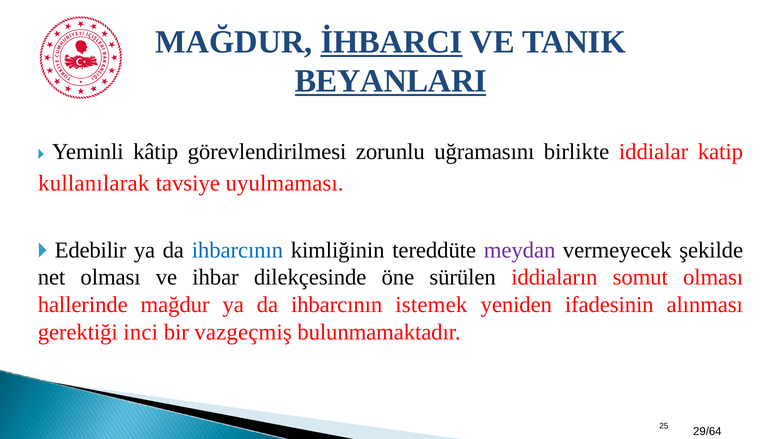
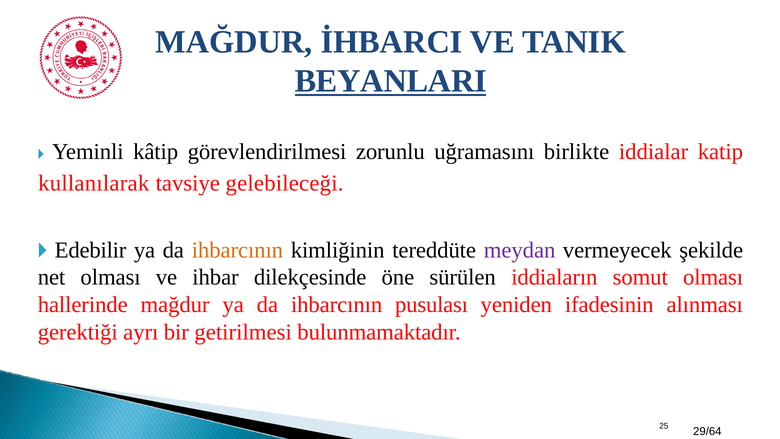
İHBARCI underline: present -> none (392, 42)
uyulmaması: uyulmaması -> gelebileceği (285, 183)
ihbarcının colour: blue -> orange (237, 250)
istemek: istemek -> pusulası (432, 305)
inci: inci -> ayrı (141, 332)
vazgeçmiş: vazgeçmiş -> getirilmesi (243, 332)
